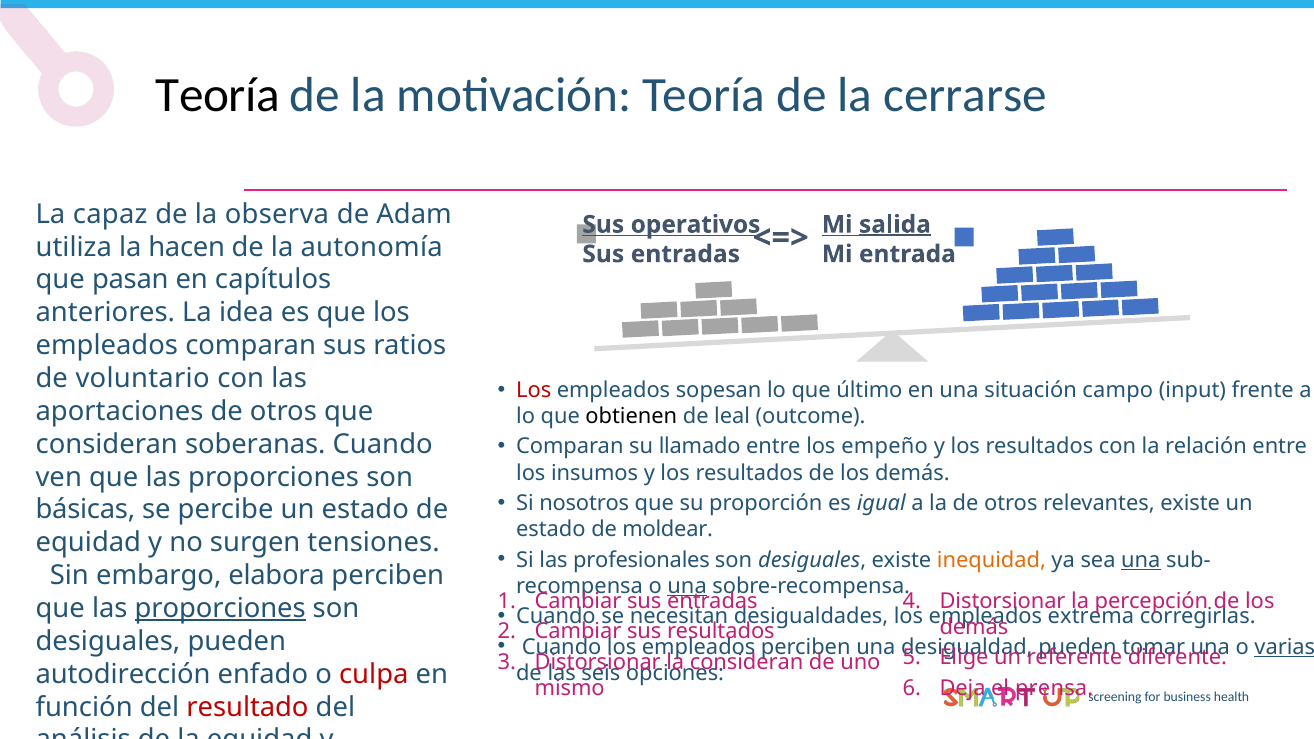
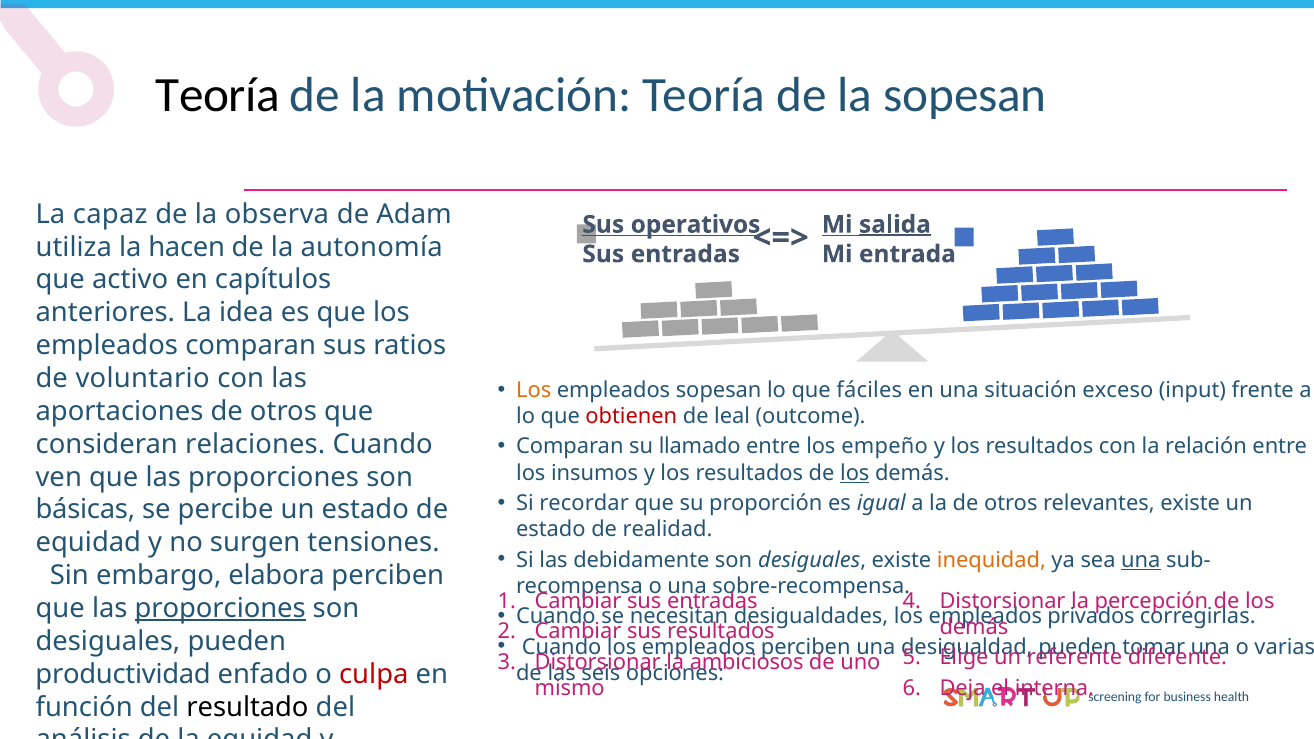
la cerrarse: cerrarse -> sopesan (965, 95)
pasan: pasan -> activo (130, 280)
Los colour: red -> orange (534, 390)
último: último -> fáciles (869, 390)
campo: campo -> exceso (1118, 390)
obtienen colour: black -> red (631, 416)
soberanas: soberanas -> relaciones (255, 444)
los underline: none -> present (855, 473)
nosotros: nosotros -> recordar (584, 503)
moldear: moldear -> realidad (668, 530)
profesionales: profesionales -> debidamente (641, 560)
una underline: present -> none (687, 586)
extrema: extrema -> privados (1091, 617)
varias underline: present -> none (1285, 647)
consideran: consideran -> ambiciosos (747, 662)
autodirección: autodirección -> productividad (123, 674)
prensa: prensa -> interna (1054, 688)
resultado colour: red -> black (247, 707)
